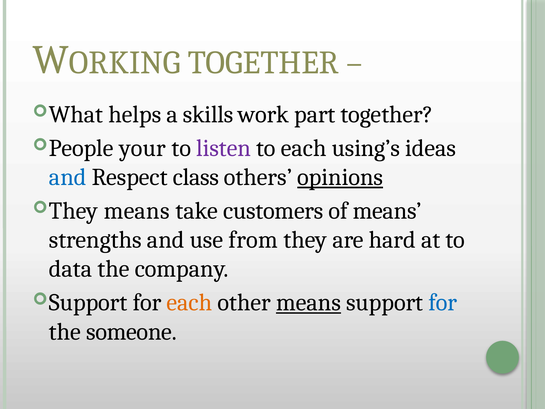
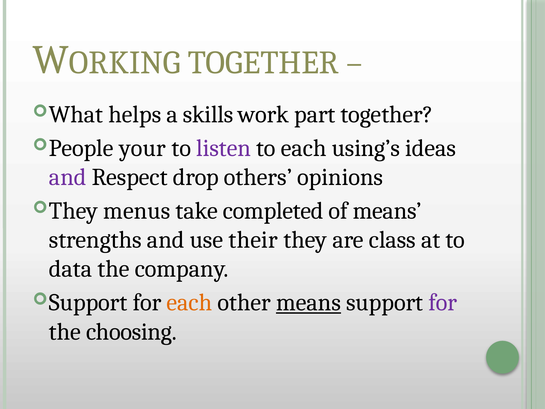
and colour: blue -> purple (68, 177)
class: class -> drop (196, 177)
opinions underline: present -> none (340, 177)
means: means -> menus (137, 211)
customers: customers -> completed (273, 211)
from: from -> their (253, 240)
hard: hard -> class (392, 240)
for colour: blue -> purple (443, 302)
someone: someone -> choosing (131, 331)
